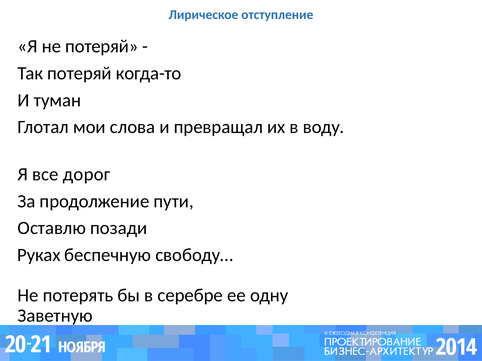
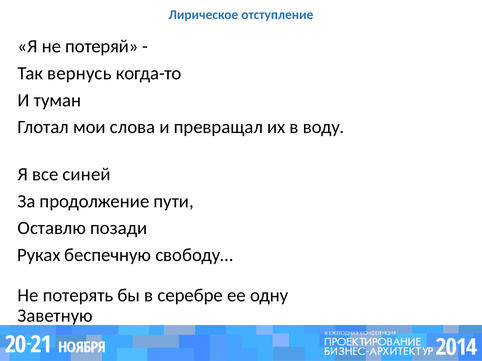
Так потеряй: потеряй -> вернусь (79, 73)
дорог: дорог -> синей (87, 175)
